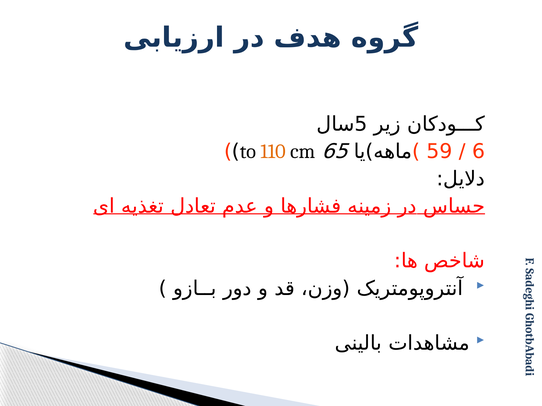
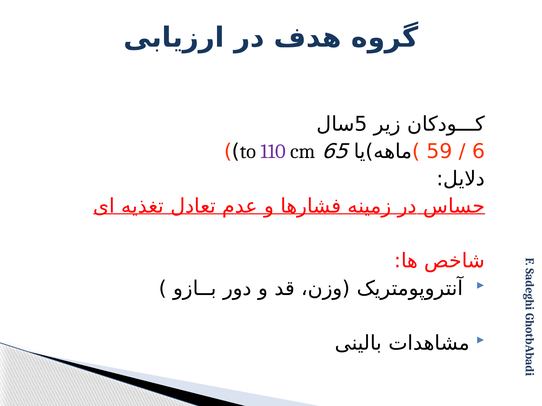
110 colour: orange -> purple (273, 152)
